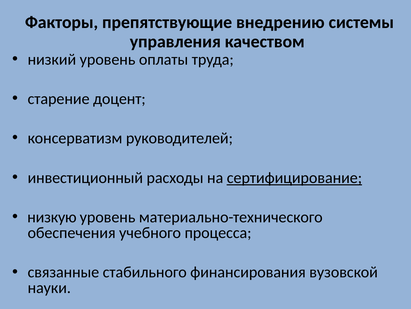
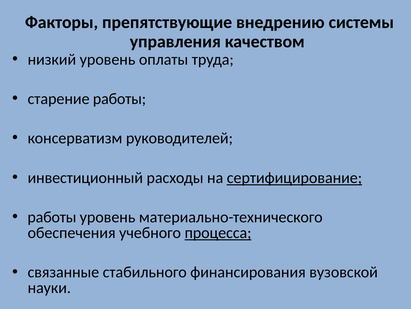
старение доцент: доцент -> работы (119, 99)
низкую: низкую -> работы (52, 217)
процесса underline: none -> present (218, 232)
